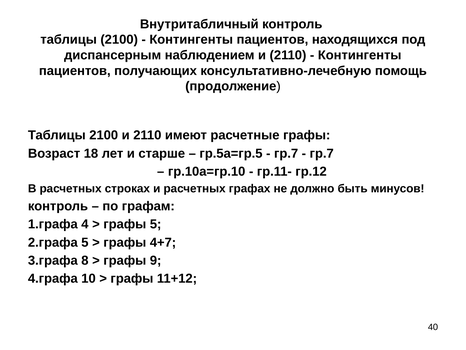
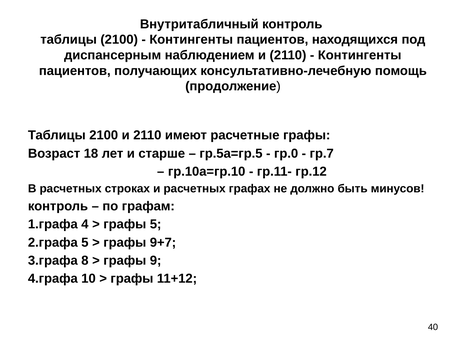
гр.7: гр.7 -> гр.0 (286, 153)
4+7: 4+7 -> 9+7 (163, 242)
